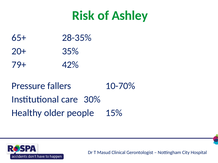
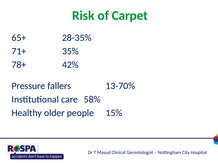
Ashley: Ashley -> Carpet (130, 16)
20+: 20+ -> 71+ (19, 51)
79+: 79+ -> 78+ (19, 65)
10-70%: 10-70% -> 13-70% (120, 86)
30%: 30% -> 58% (92, 100)
